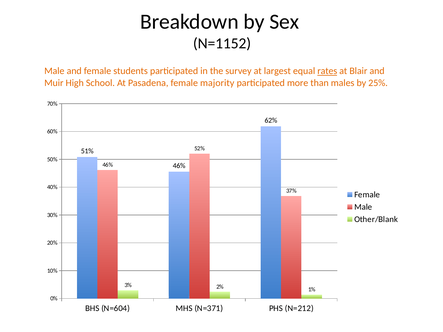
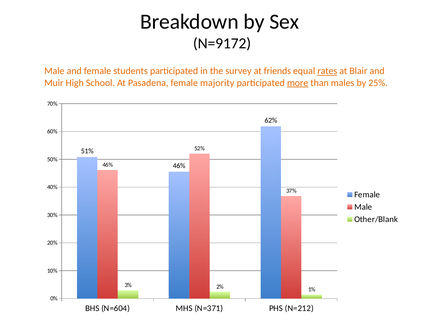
N=1152: N=1152 -> N=9172 (222, 44)
largest: largest -> friends (277, 71)
more underline: none -> present (298, 83)
